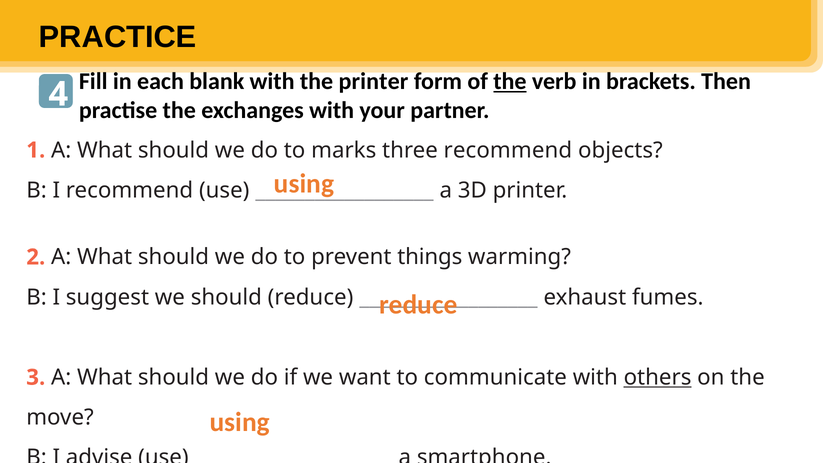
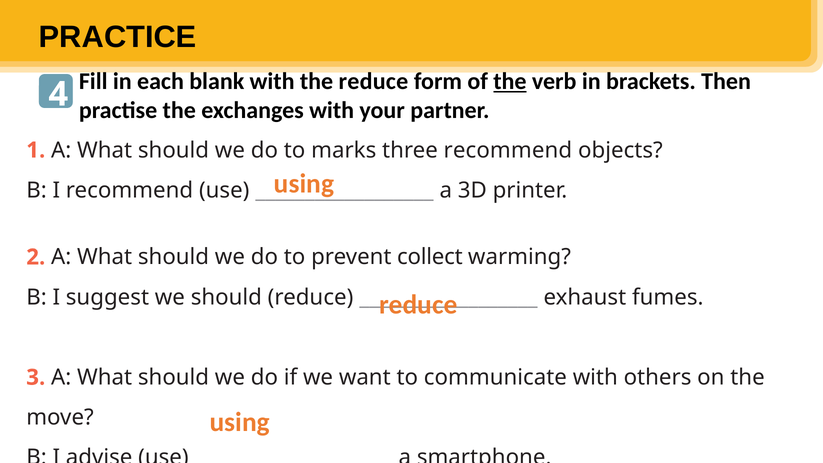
the printer: printer -> reduce (373, 82)
things: things -> collect (430, 257)
others underline: present -> none (658, 377)
